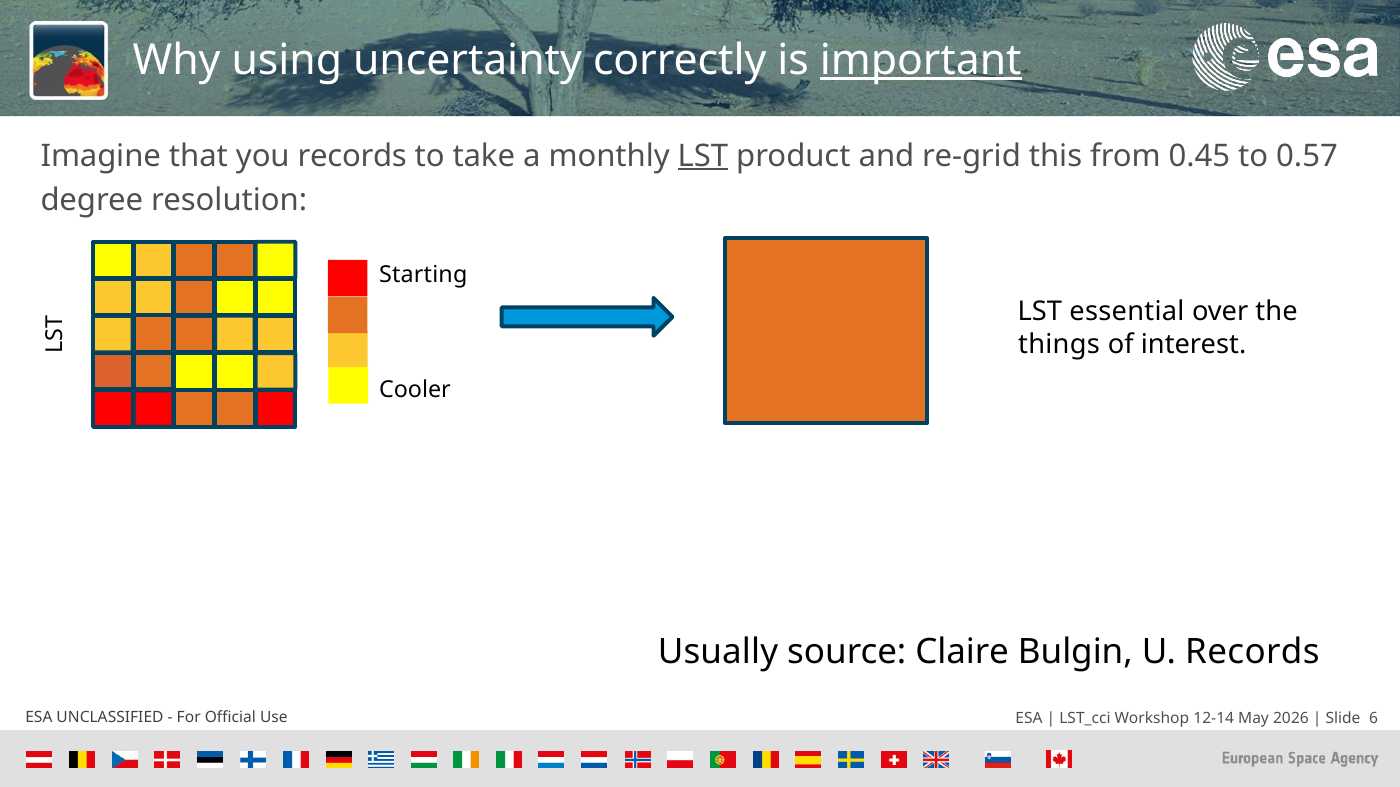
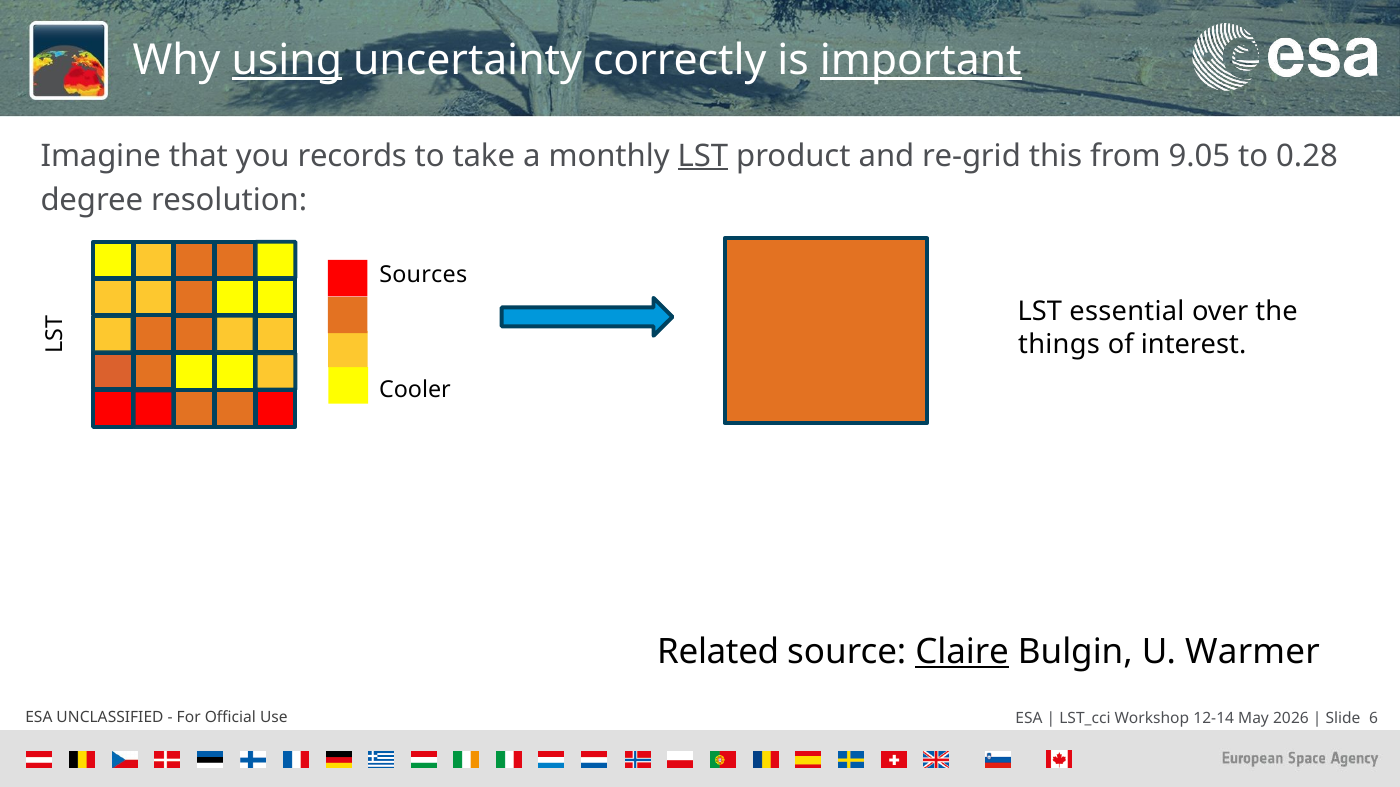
using underline: none -> present (287, 60)
0.45: 0.45 -> 9.05 (1199, 156)
0.57: 0.57 -> 0.28 (1307, 156)
Starting: Starting -> Sources (423, 275)
Usually: Usually -> Related (718, 652)
Claire underline: none -> present (962, 652)
U Records: Records -> Warmer (1252, 652)
